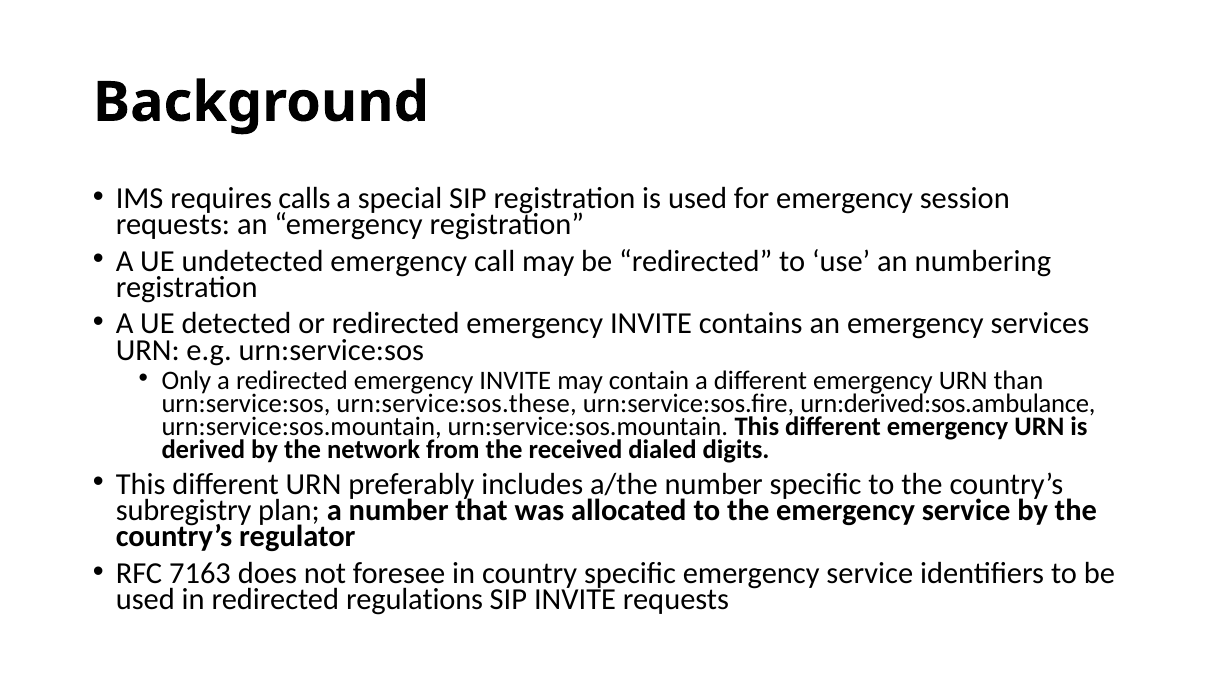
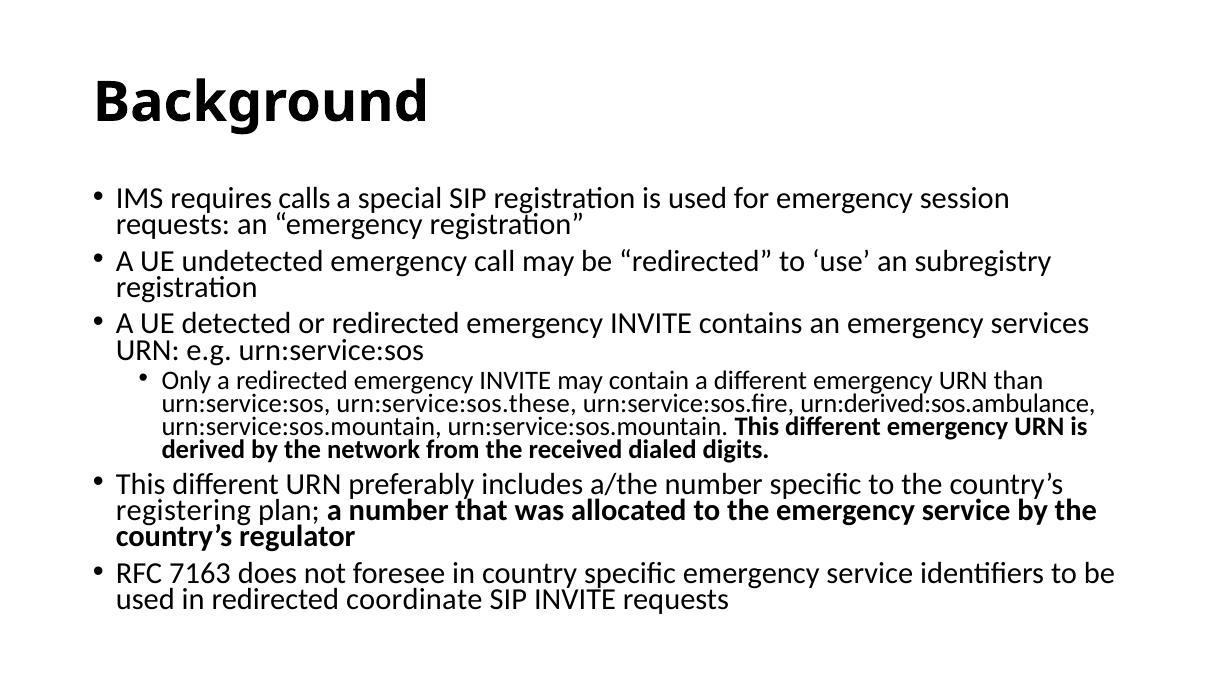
numbering: numbering -> subregistry (983, 261)
subregistry: subregistry -> registering (183, 510)
regulations: regulations -> coordinate (414, 599)
